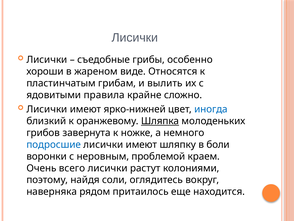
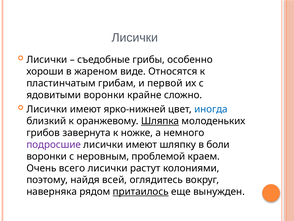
вылить: вылить -> первой (165, 83)
ядовитыми правила: правила -> воронки (104, 95)
подросшие colour: blue -> purple (54, 144)
соли: соли -> всей (115, 180)
притаилось underline: none -> present (141, 191)
находится: находится -> вынужден (219, 191)
